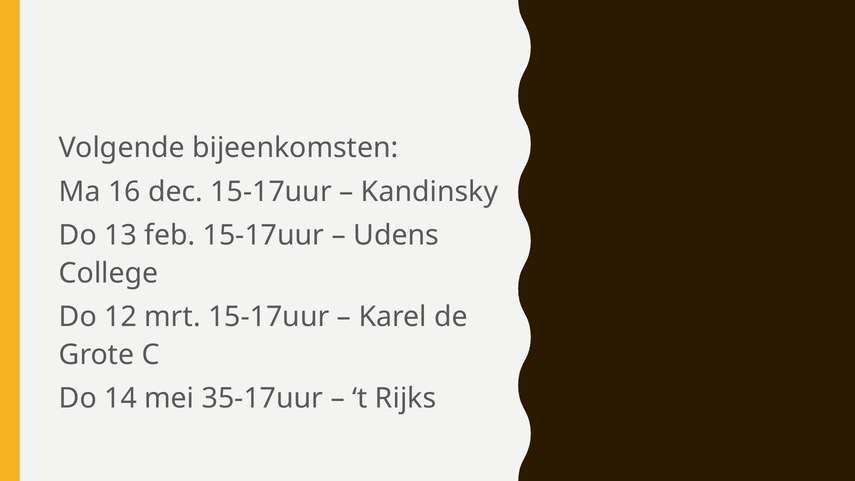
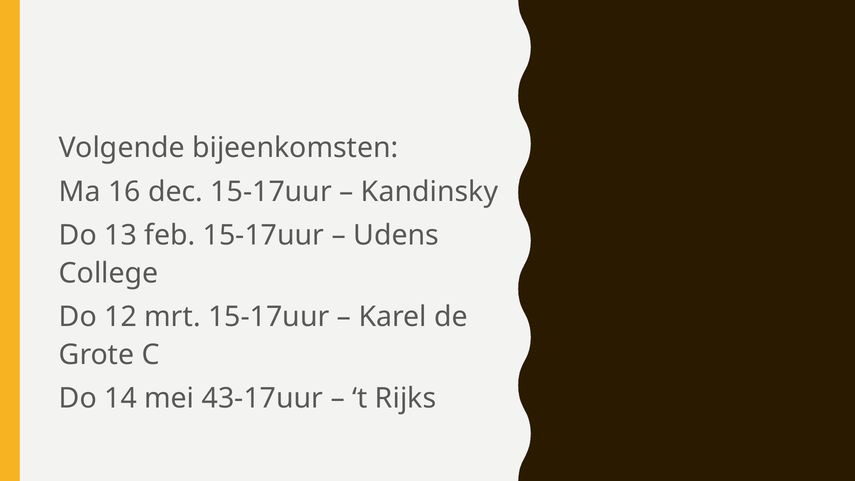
35-17uur: 35-17uur -> 43-17uur (262, 398)
